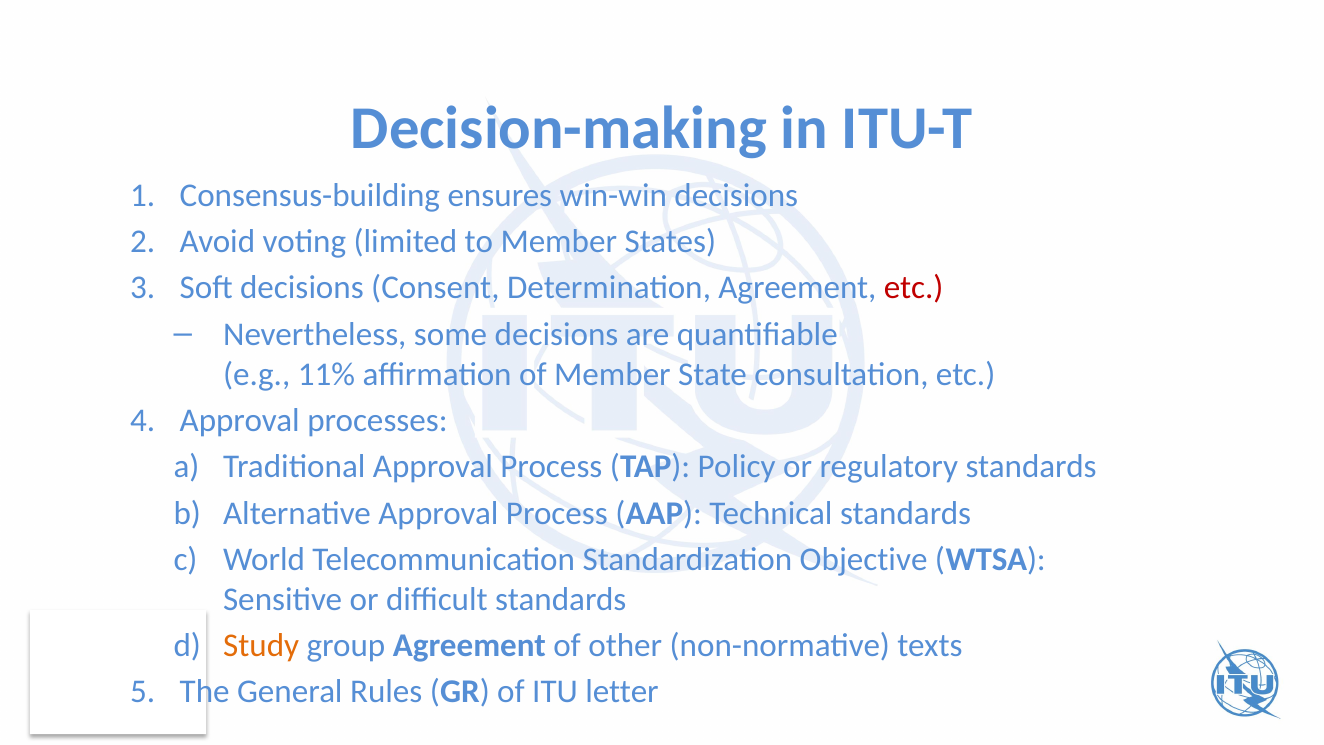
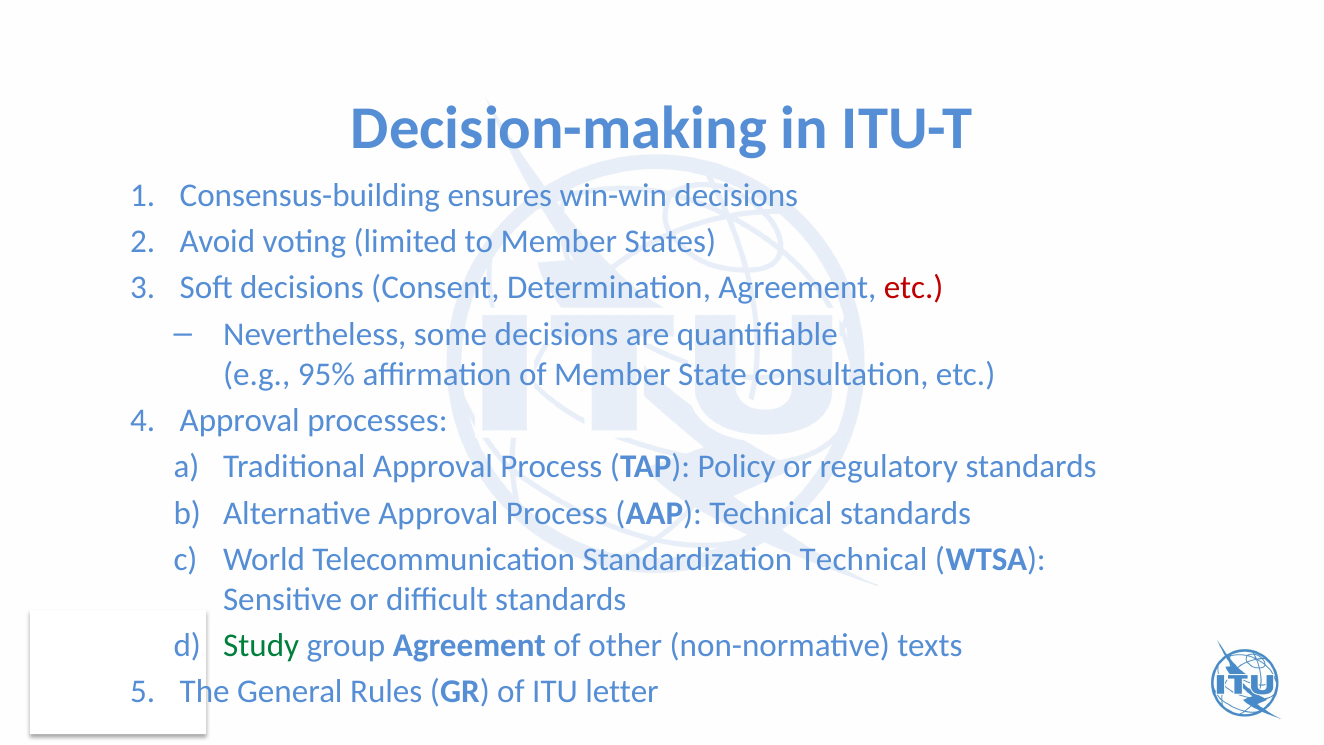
11%: 11% -> 95% (326, 374)
Standardization Objective: Objective -> Technical (864, 559)
Study colour: orange -> green (261, 645)
